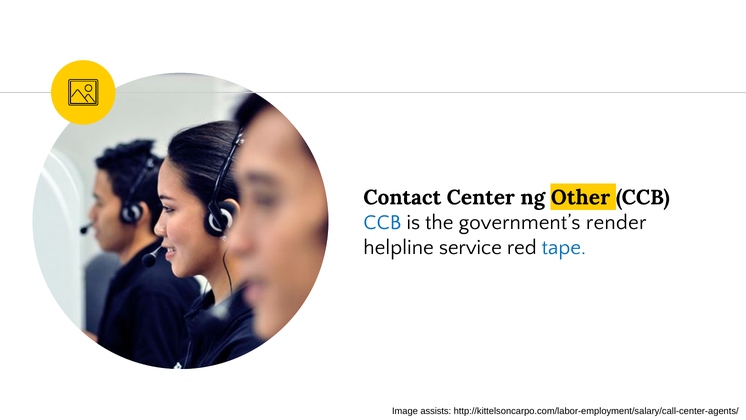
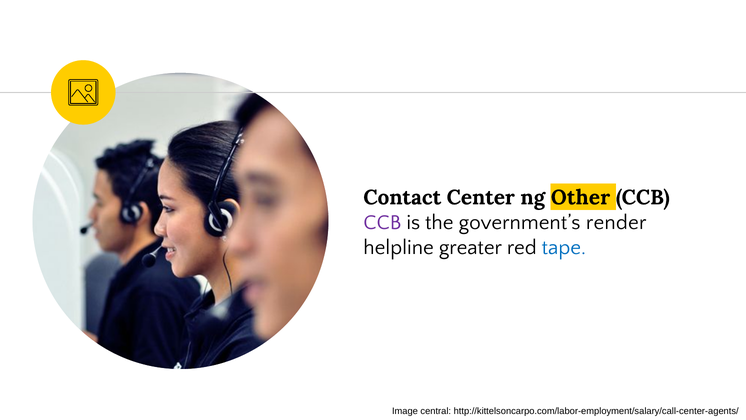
CCB colour: blue -> purple (382, 222)
service: service -> greater (470, 247)
assists: assists -> central (436, 411)
